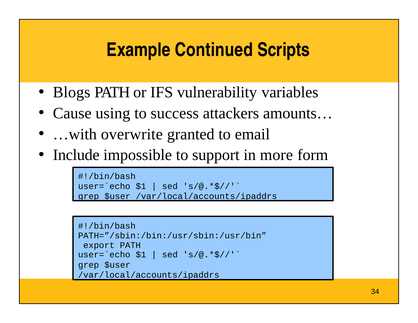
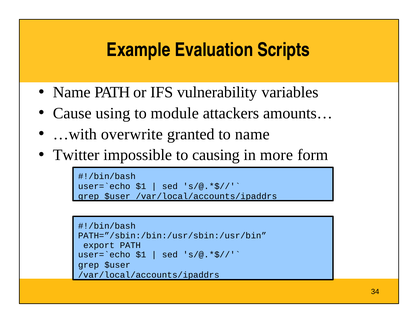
Continued: Continued -> Evaluation (214, 50)
Blogs: Blogs -> Name (72, 92)
success: success -> module (175, 113)
to email: email -> name (252, 134)
Include: Include -> Twitter (76, 155)
support: support -> causing (216, 155)
